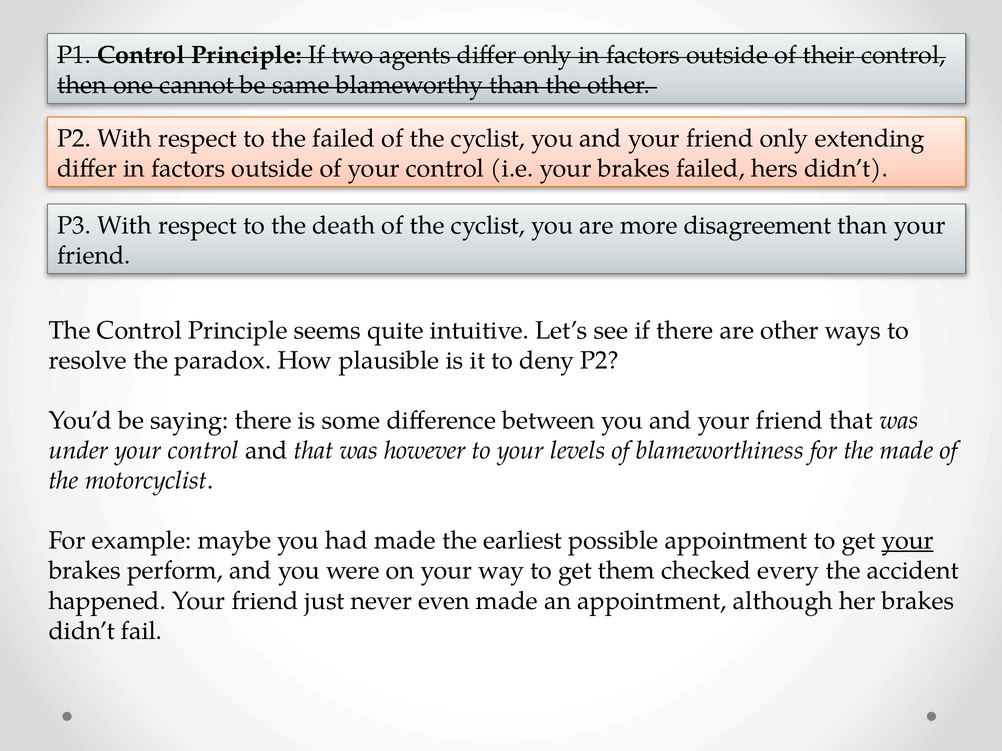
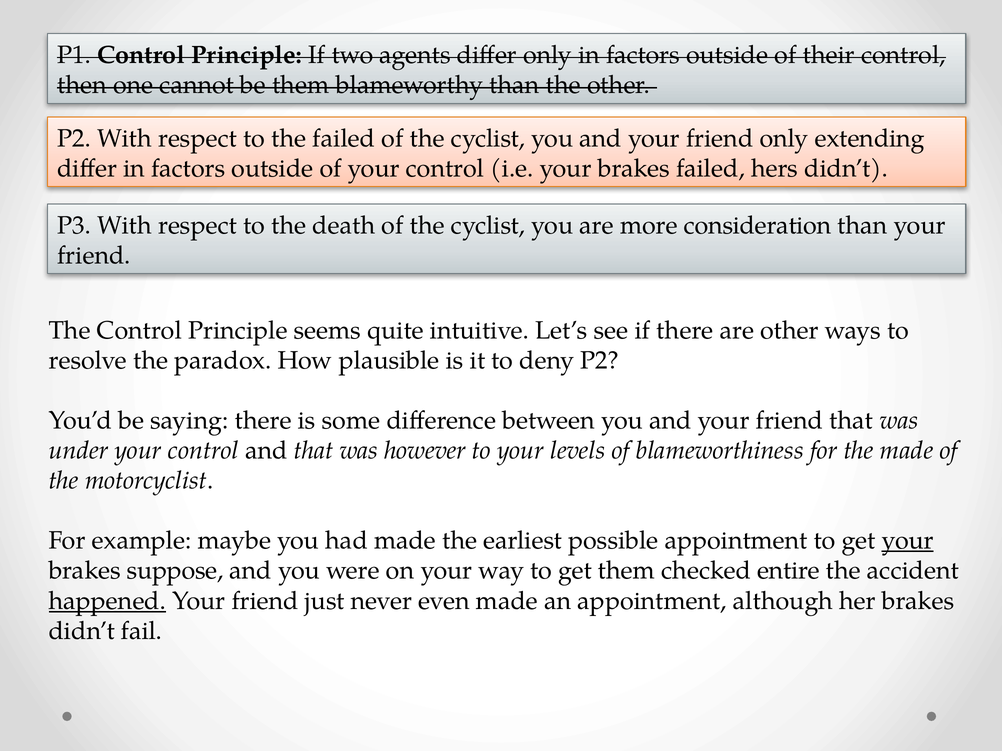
be same: same -> them (301, 85)
disagreement: disagreement -> consideration (758, 226)
perform: perform -> suppose (175, 571)
every: every -> entire (788, 571)
happened underline: none -> present (107, 601)
